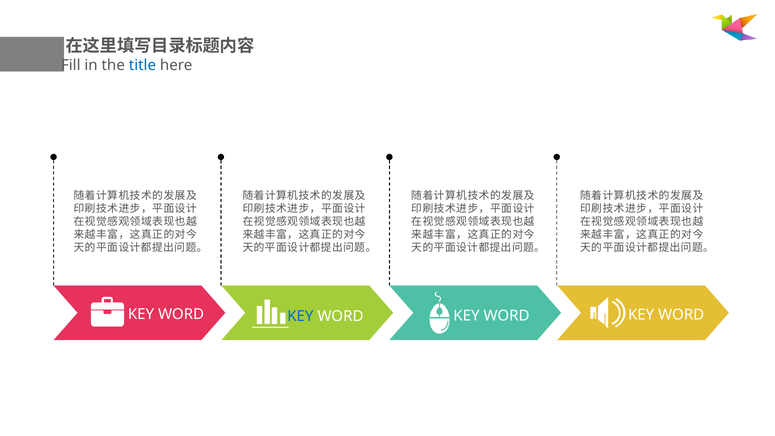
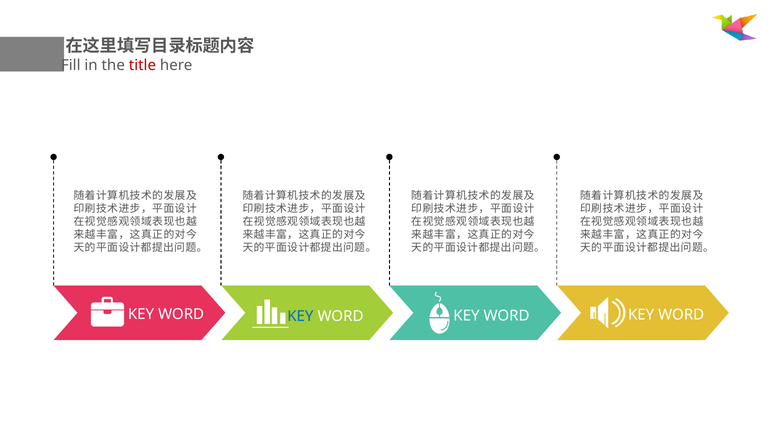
title colour: blue -> red (142, 65)
